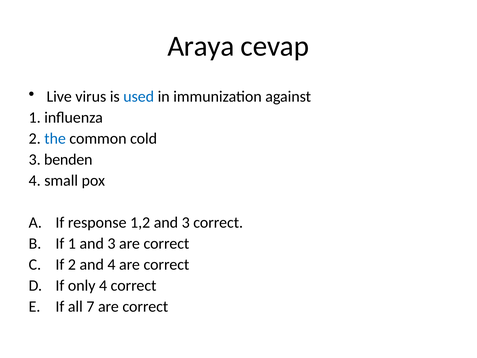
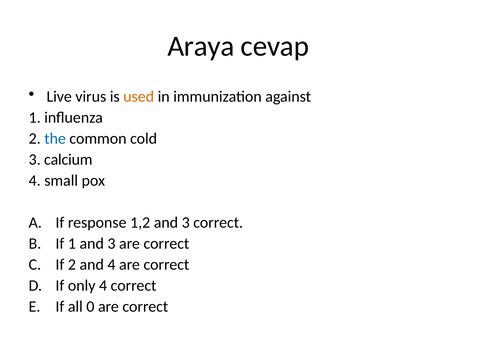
used colour: blue -> orange (139, 97)
benden: benden -> calcium (68, 159)
7: 7 -> 0 (90, 306)
